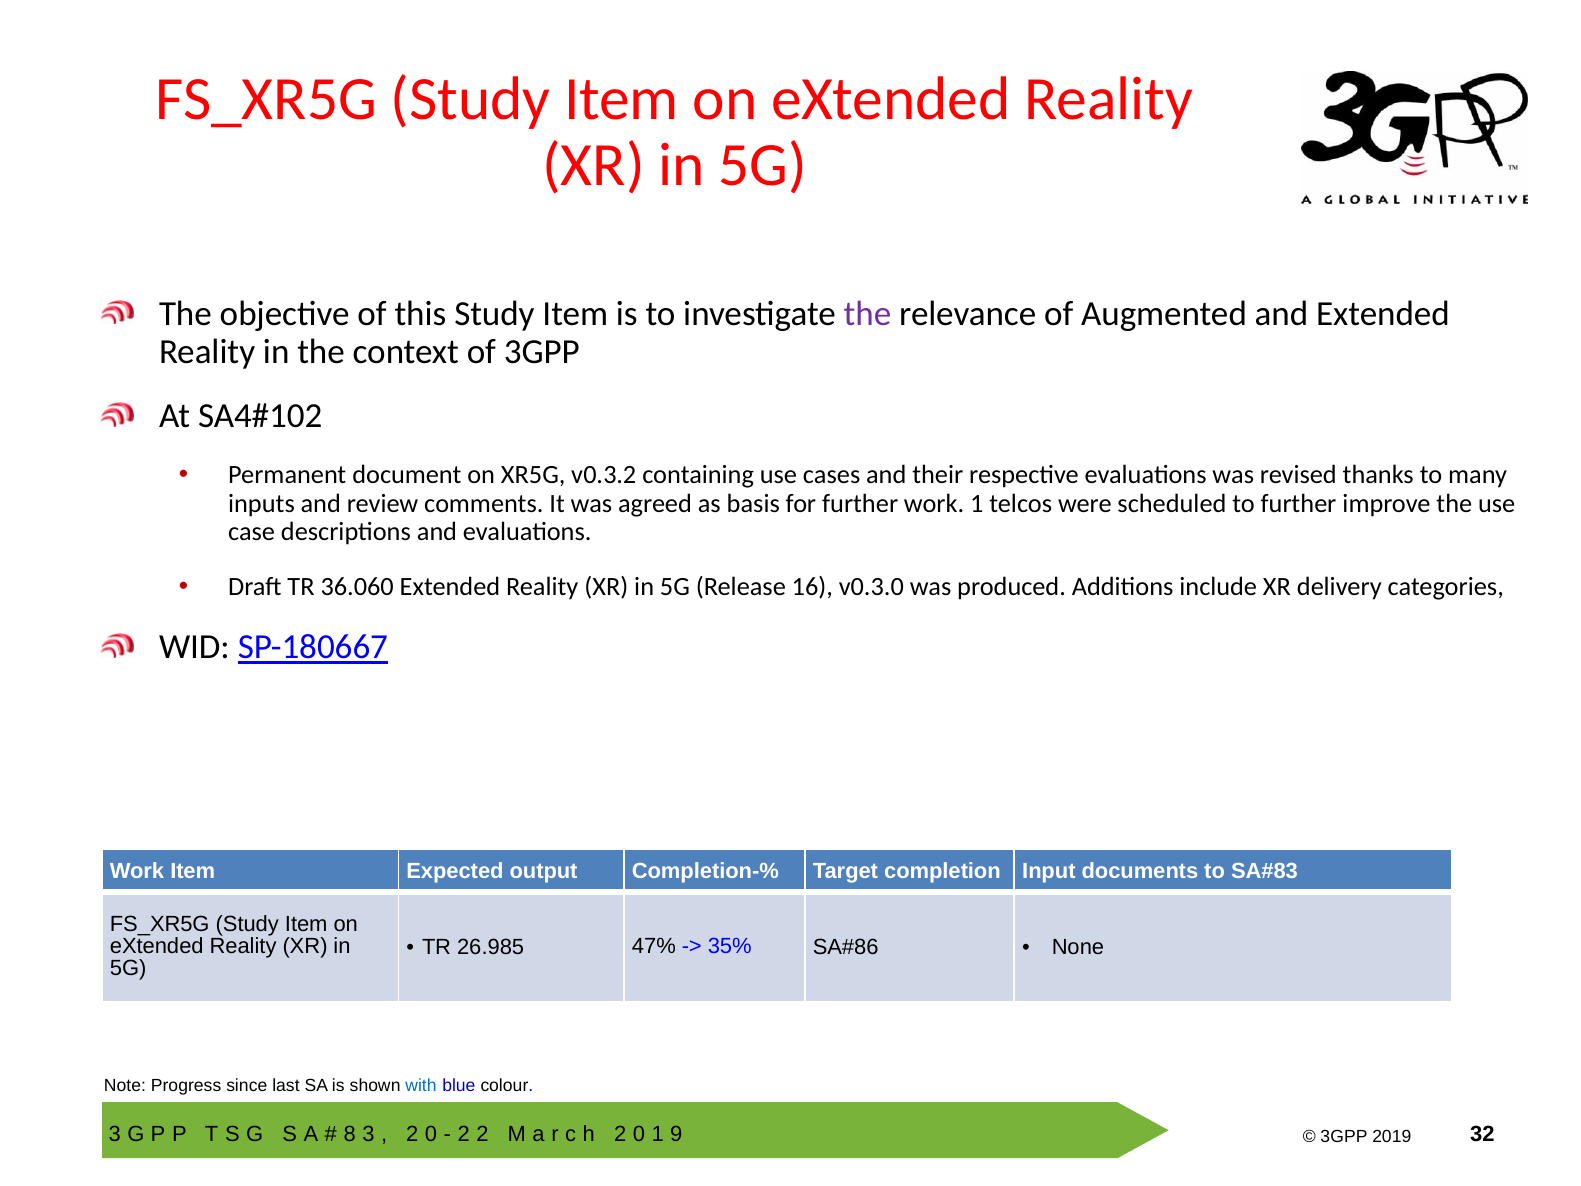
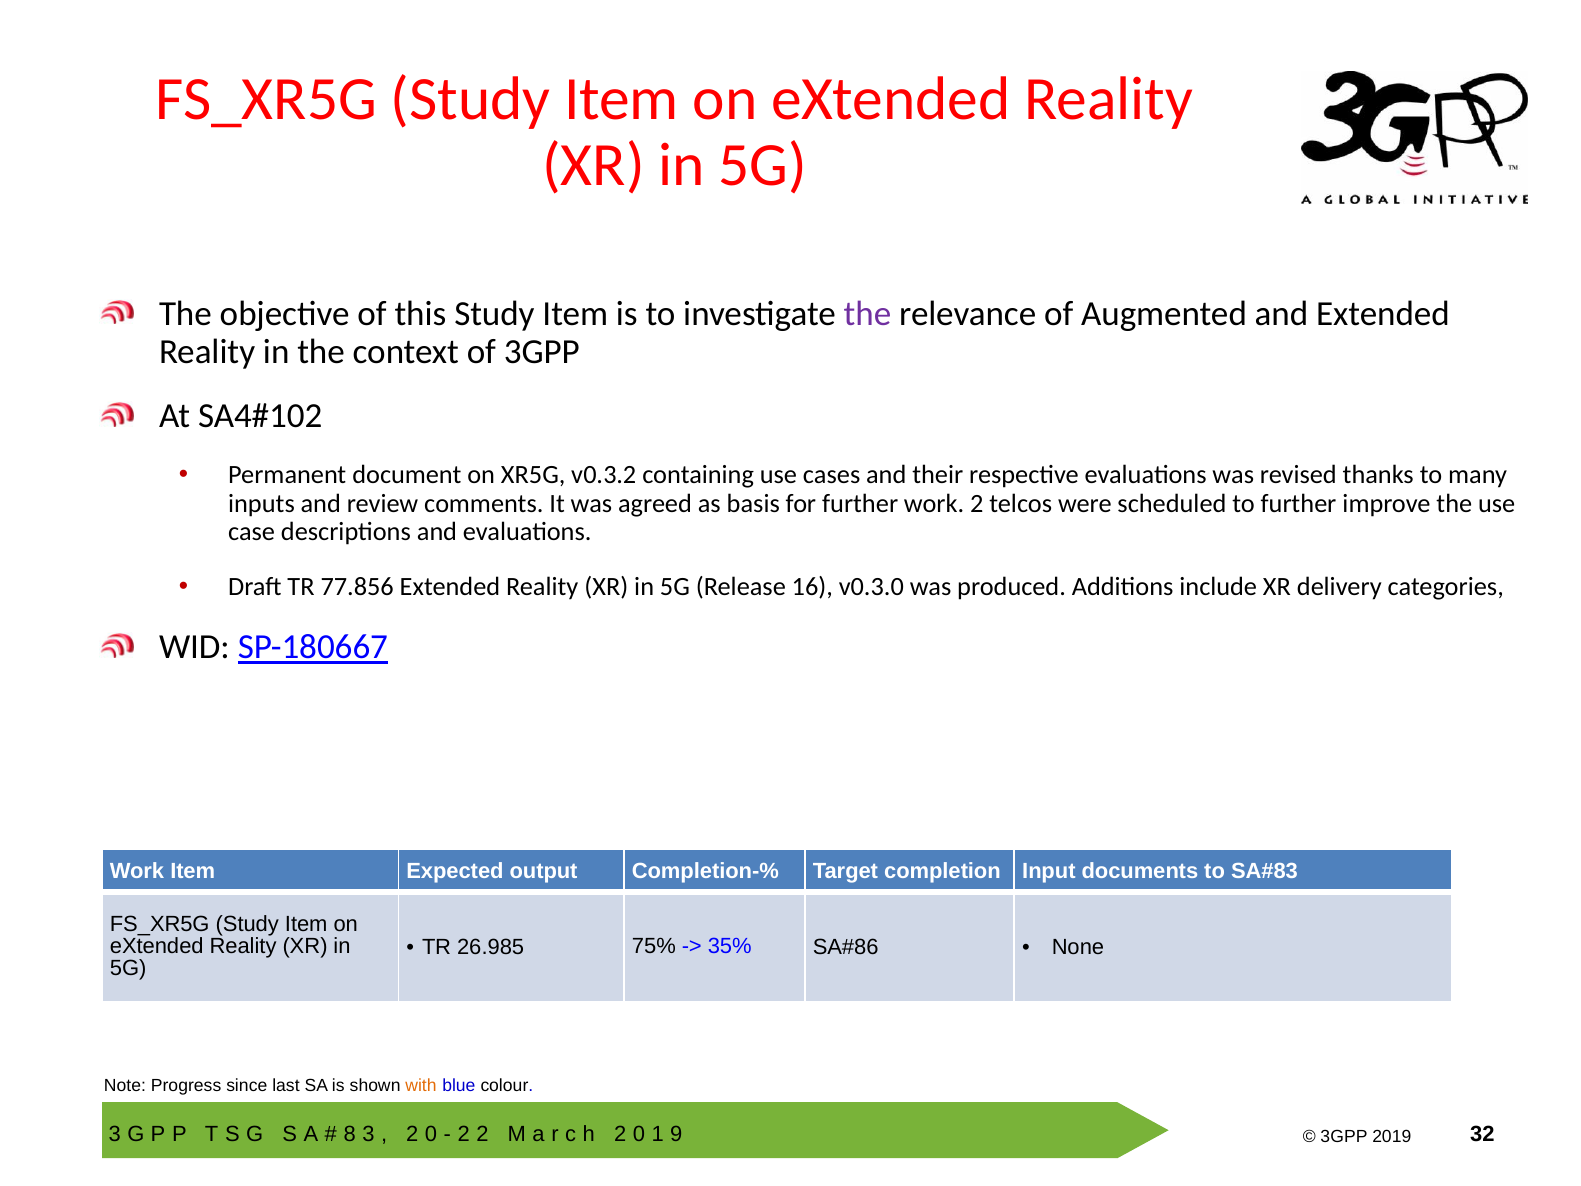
work 1: 1 -> 2 (977, 504)
36.060: 36.060 -> 77.856 (357, 587)
47%: 47% -> 75% (654, 946)
with colour: blue -> orange (421, 1086)
